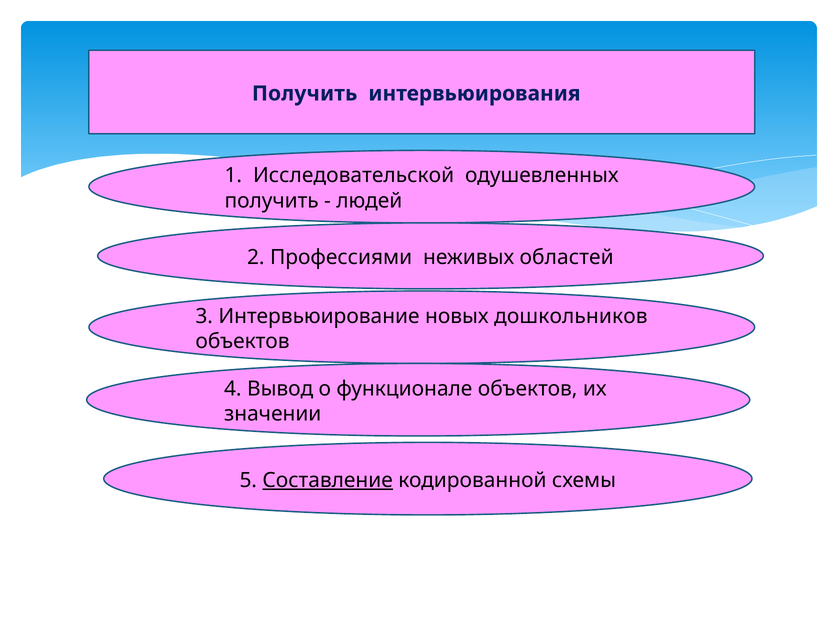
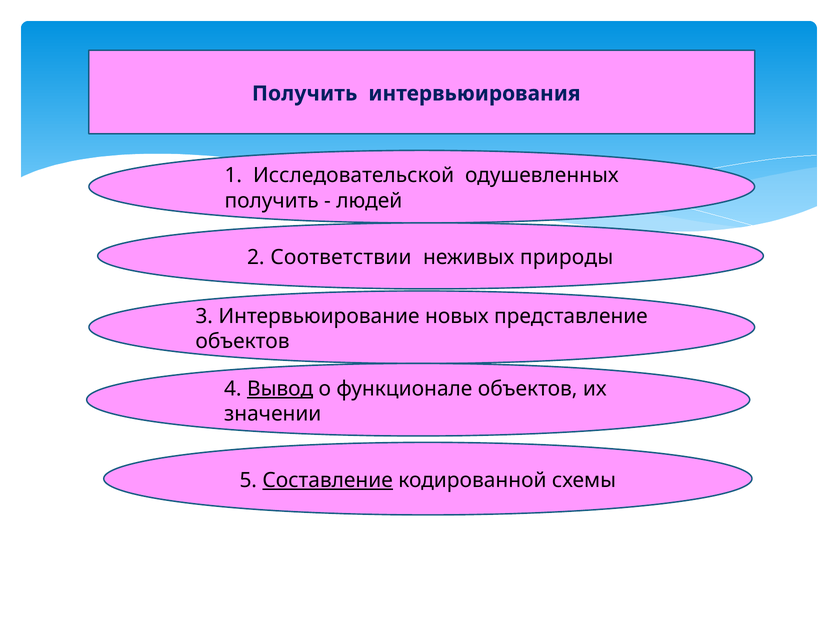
Профессиями: Профессиями -> Соответствии (341, 257)
областей: областей -> природы (567, 257)
дошкольников: дошкольников -> представление (571, 316)
Вывод underline: none -> present (280, 388)
